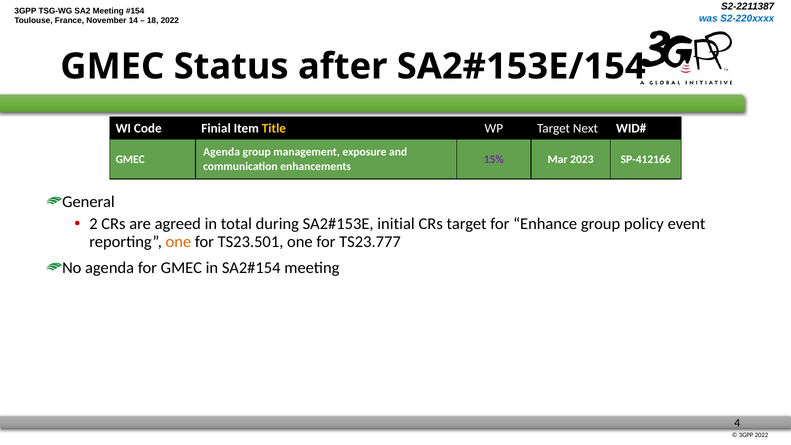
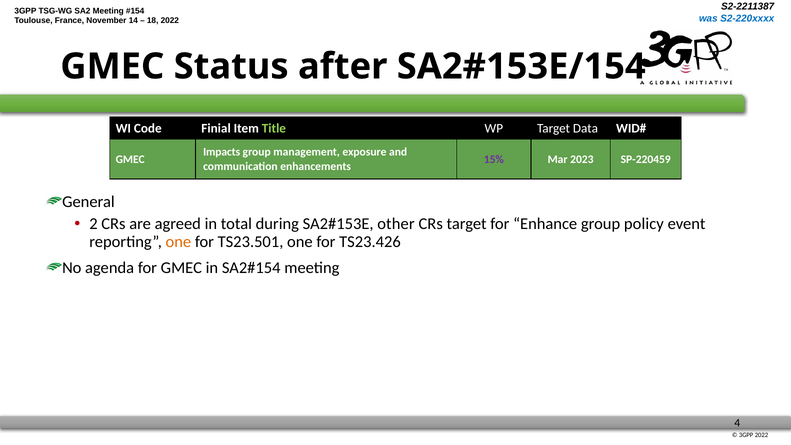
Title colour: yellow -> light green (274, 128)
Next: Next -> Data (585, 128)
Agenda: Agenda -> Impacts (222, 152)
SP-412166: SP-412166 -> SP-220459 (646, 159)
initial: initial -> other (396, 224)
TS23.777: TS23.777 -> TS23.426 (370, 242)
